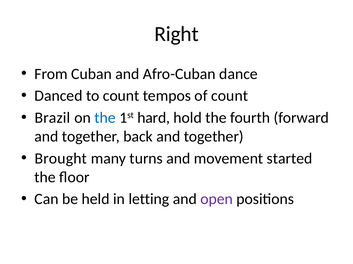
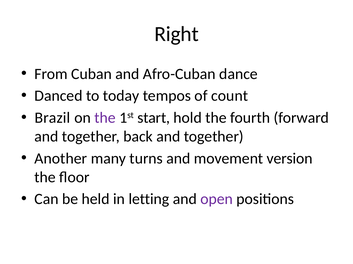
to count: count -> today (121, 96)
the colour: blue -> purple (105, 118)
hard: hard -> start (154, 118)
Brought: Brought -> Another (61, 159)
started: started -> version (290, 159)
